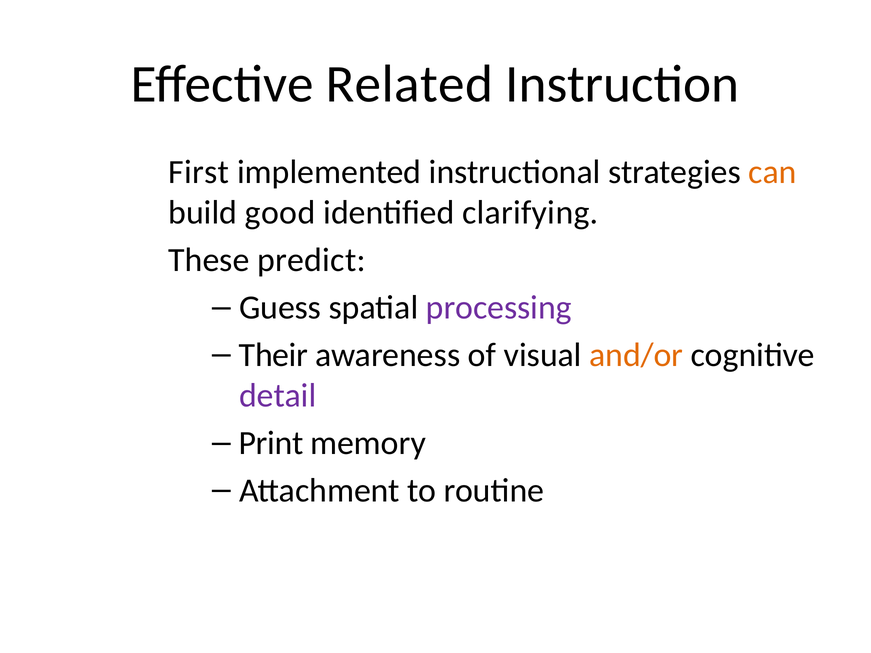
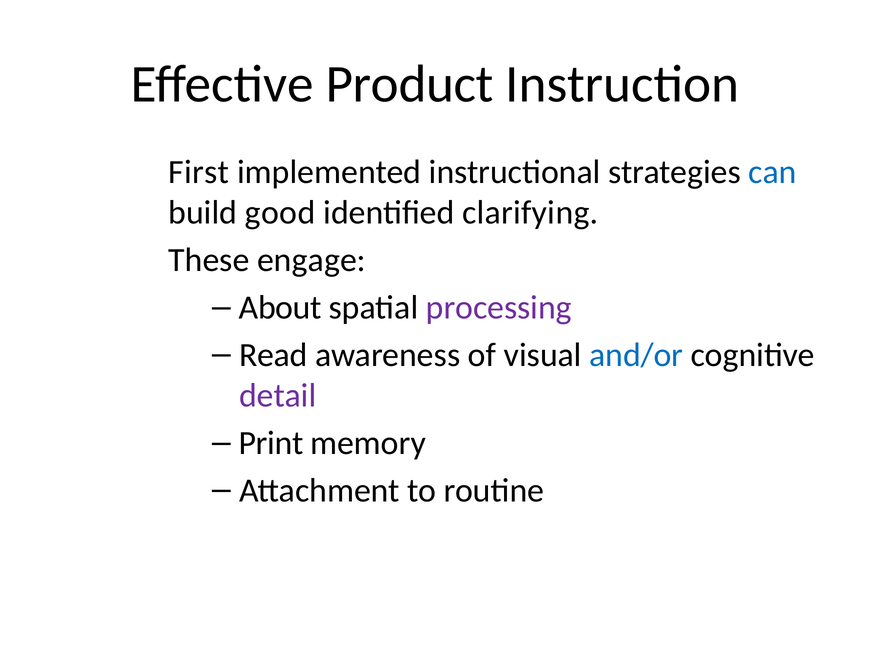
Related: Related -> Product (410, 84)
can colour: orange -> blue (773, 172)
predict: predict -> engage (312, 260)
Guess: Guess -> About (280, 308)
Their: Their -> Read (273, 355)
and/or colour: orange -> blue (636, 355)
